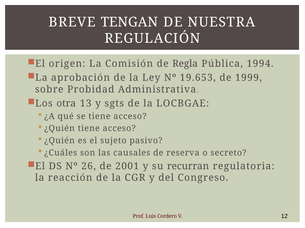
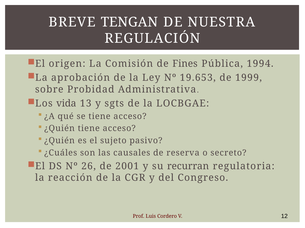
Regla: Regla -> Fines (185, 64)
otra: otra -> vida (66, 104)
